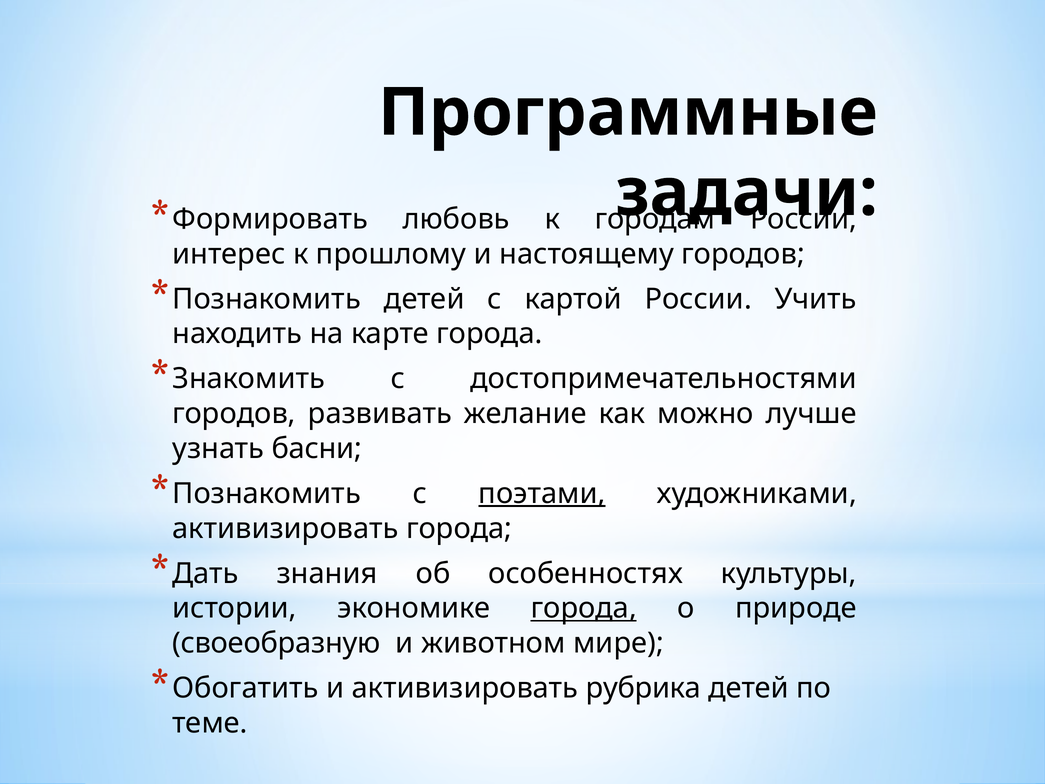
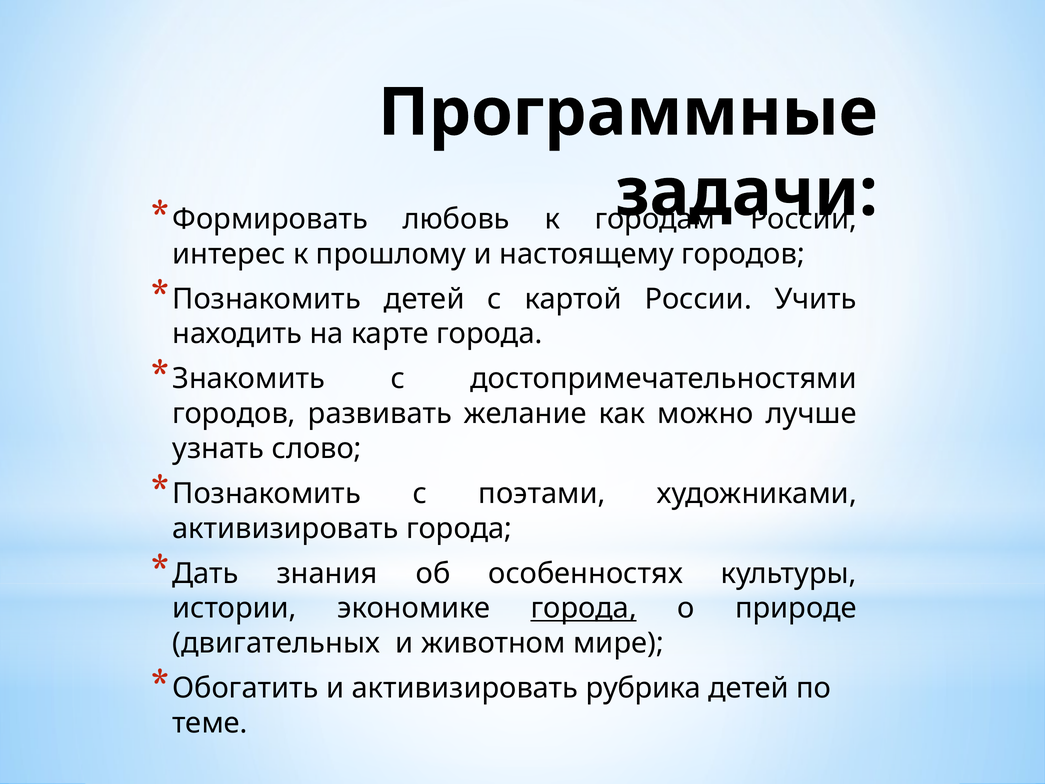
басни: басни -> слово (317, 448)
поэтами underline: present -> none (542, 493)
своеобразную: своеобразную -> двигательных (276, 643)
